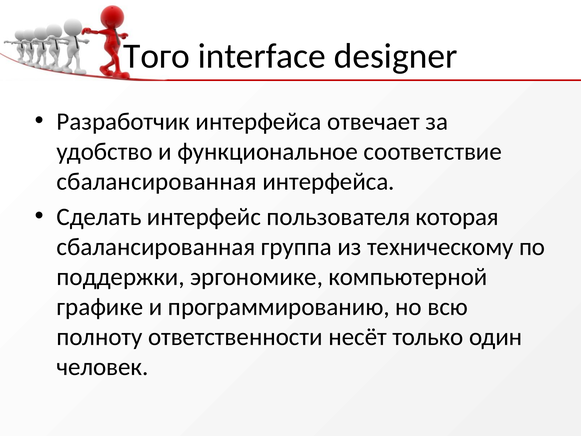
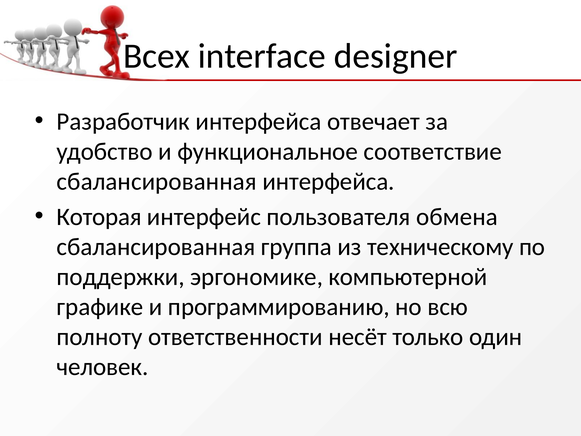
Того: Того -> Всех (157, 56)
Сделать: Сделать -> Которая (99, 217)
которая: которая -> обмена (457, 217)
